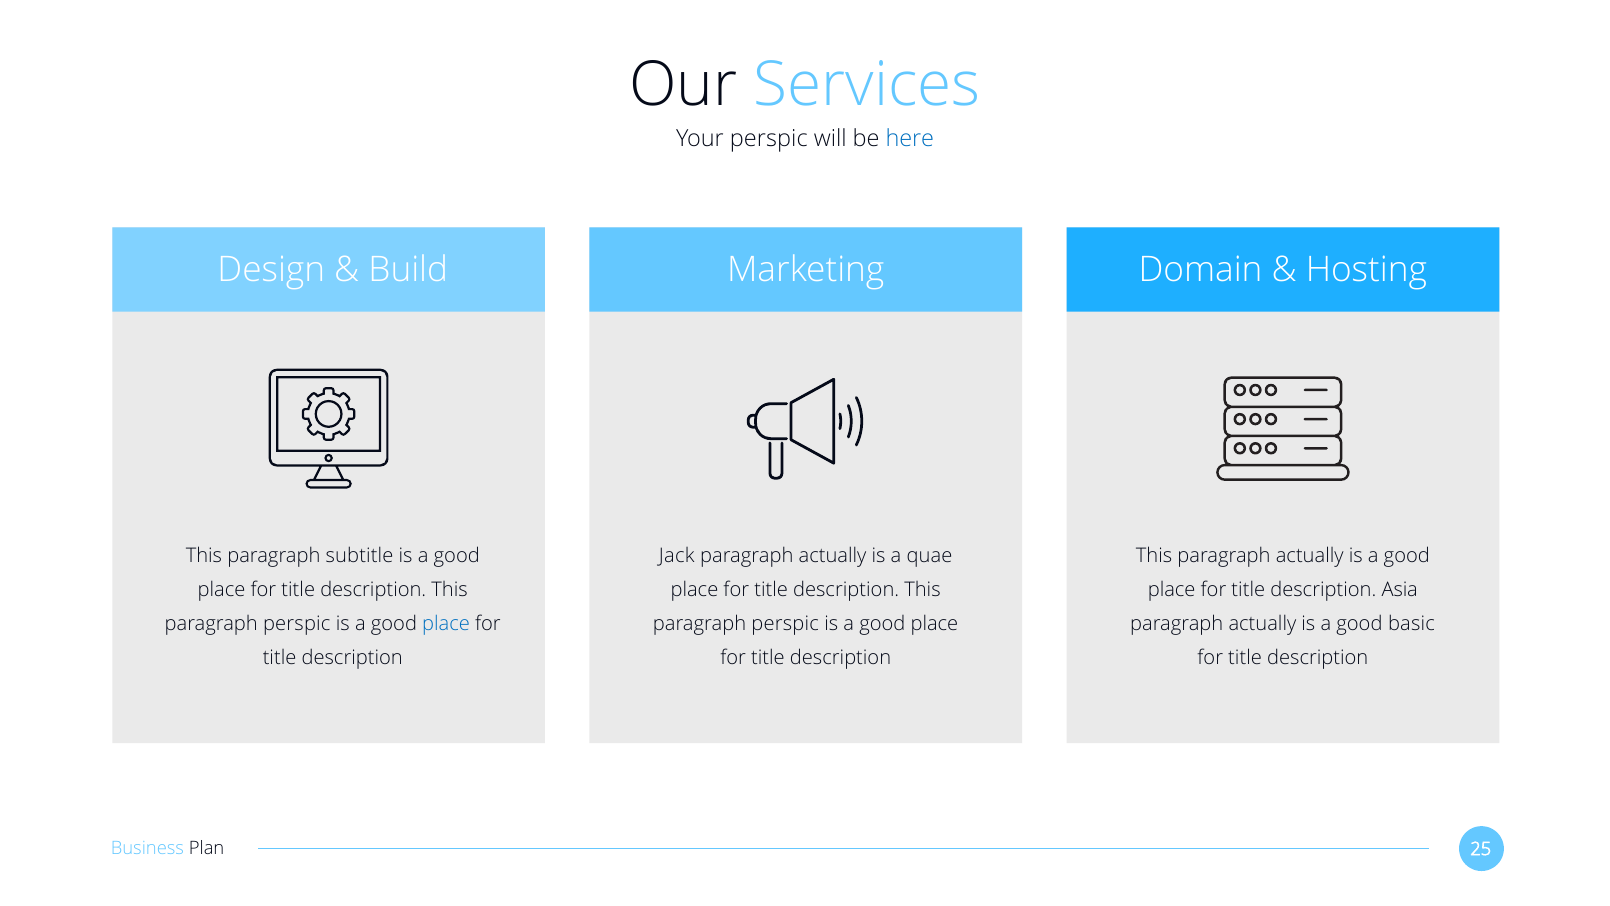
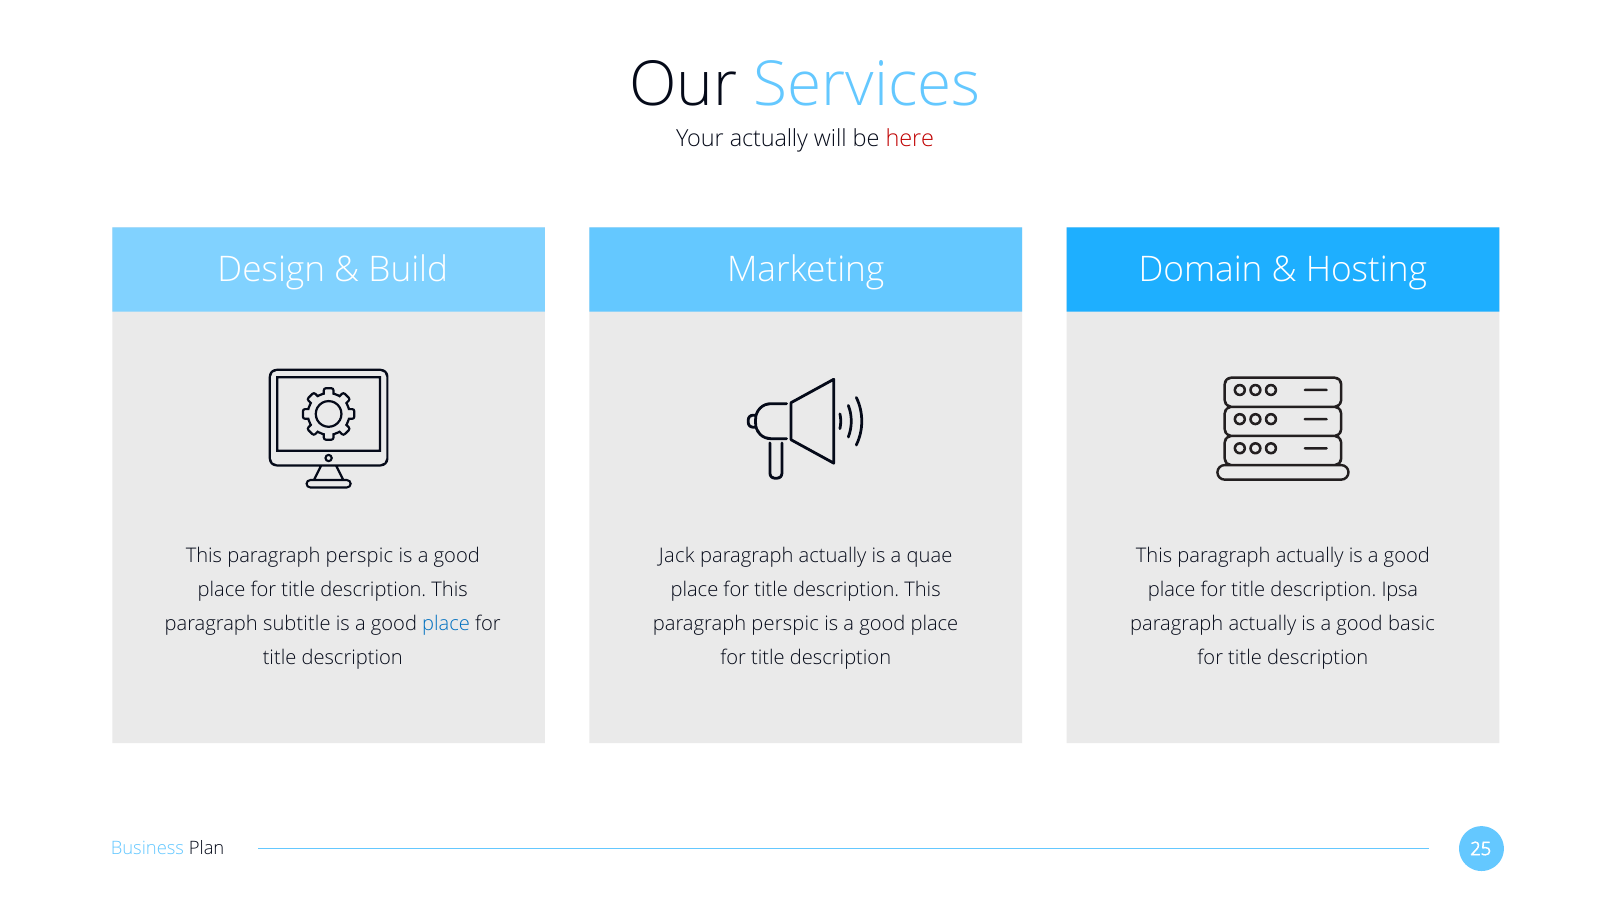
Your perspic: perspic -> actually (769, 138)
here colour: blue -> red (910, 138)
subtitle: subtitle -> perspic (359, 556)
Asia: Asia -> Ipsa (1400, 590)
perspic: perspic -> subtitle (297, 623)
